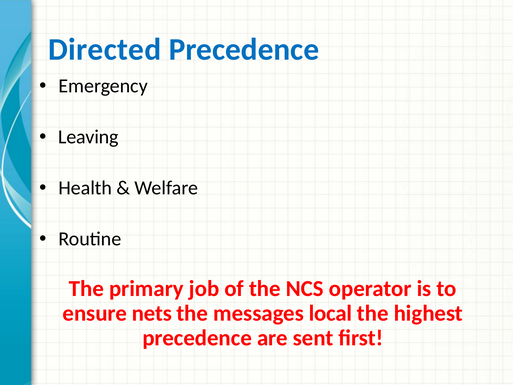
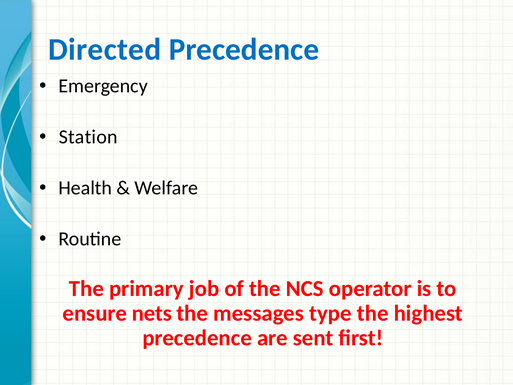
Leaving: Leaving -> Station (88, 137)
local: local -> type (330, 313)
